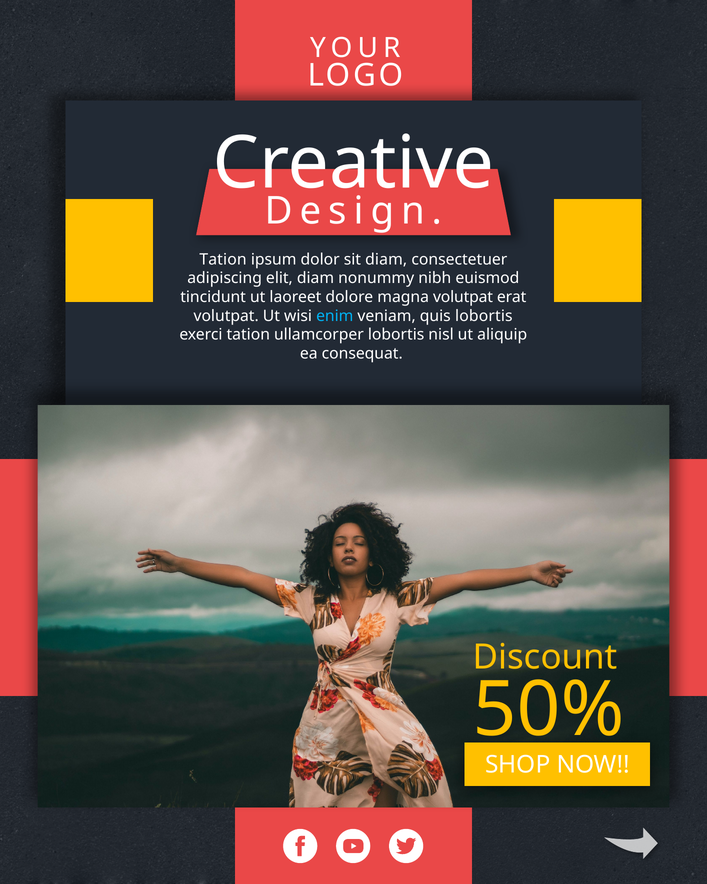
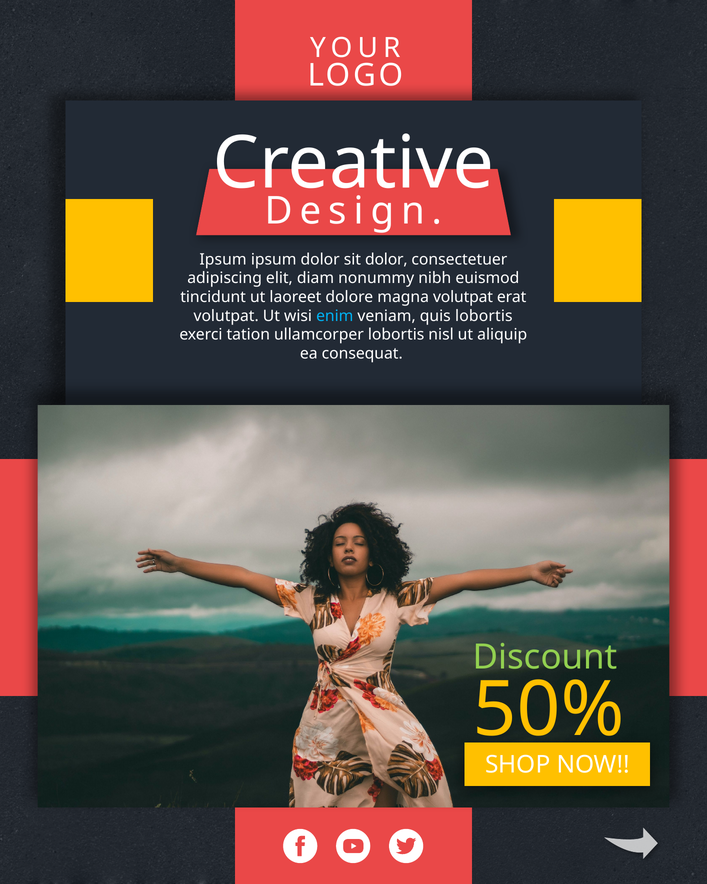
Tation: Tation -> Ipsum (223, 259)
sit diam: diam -> dolor (386, 259)
Discount colour: yellow -> light green (545, 657)
